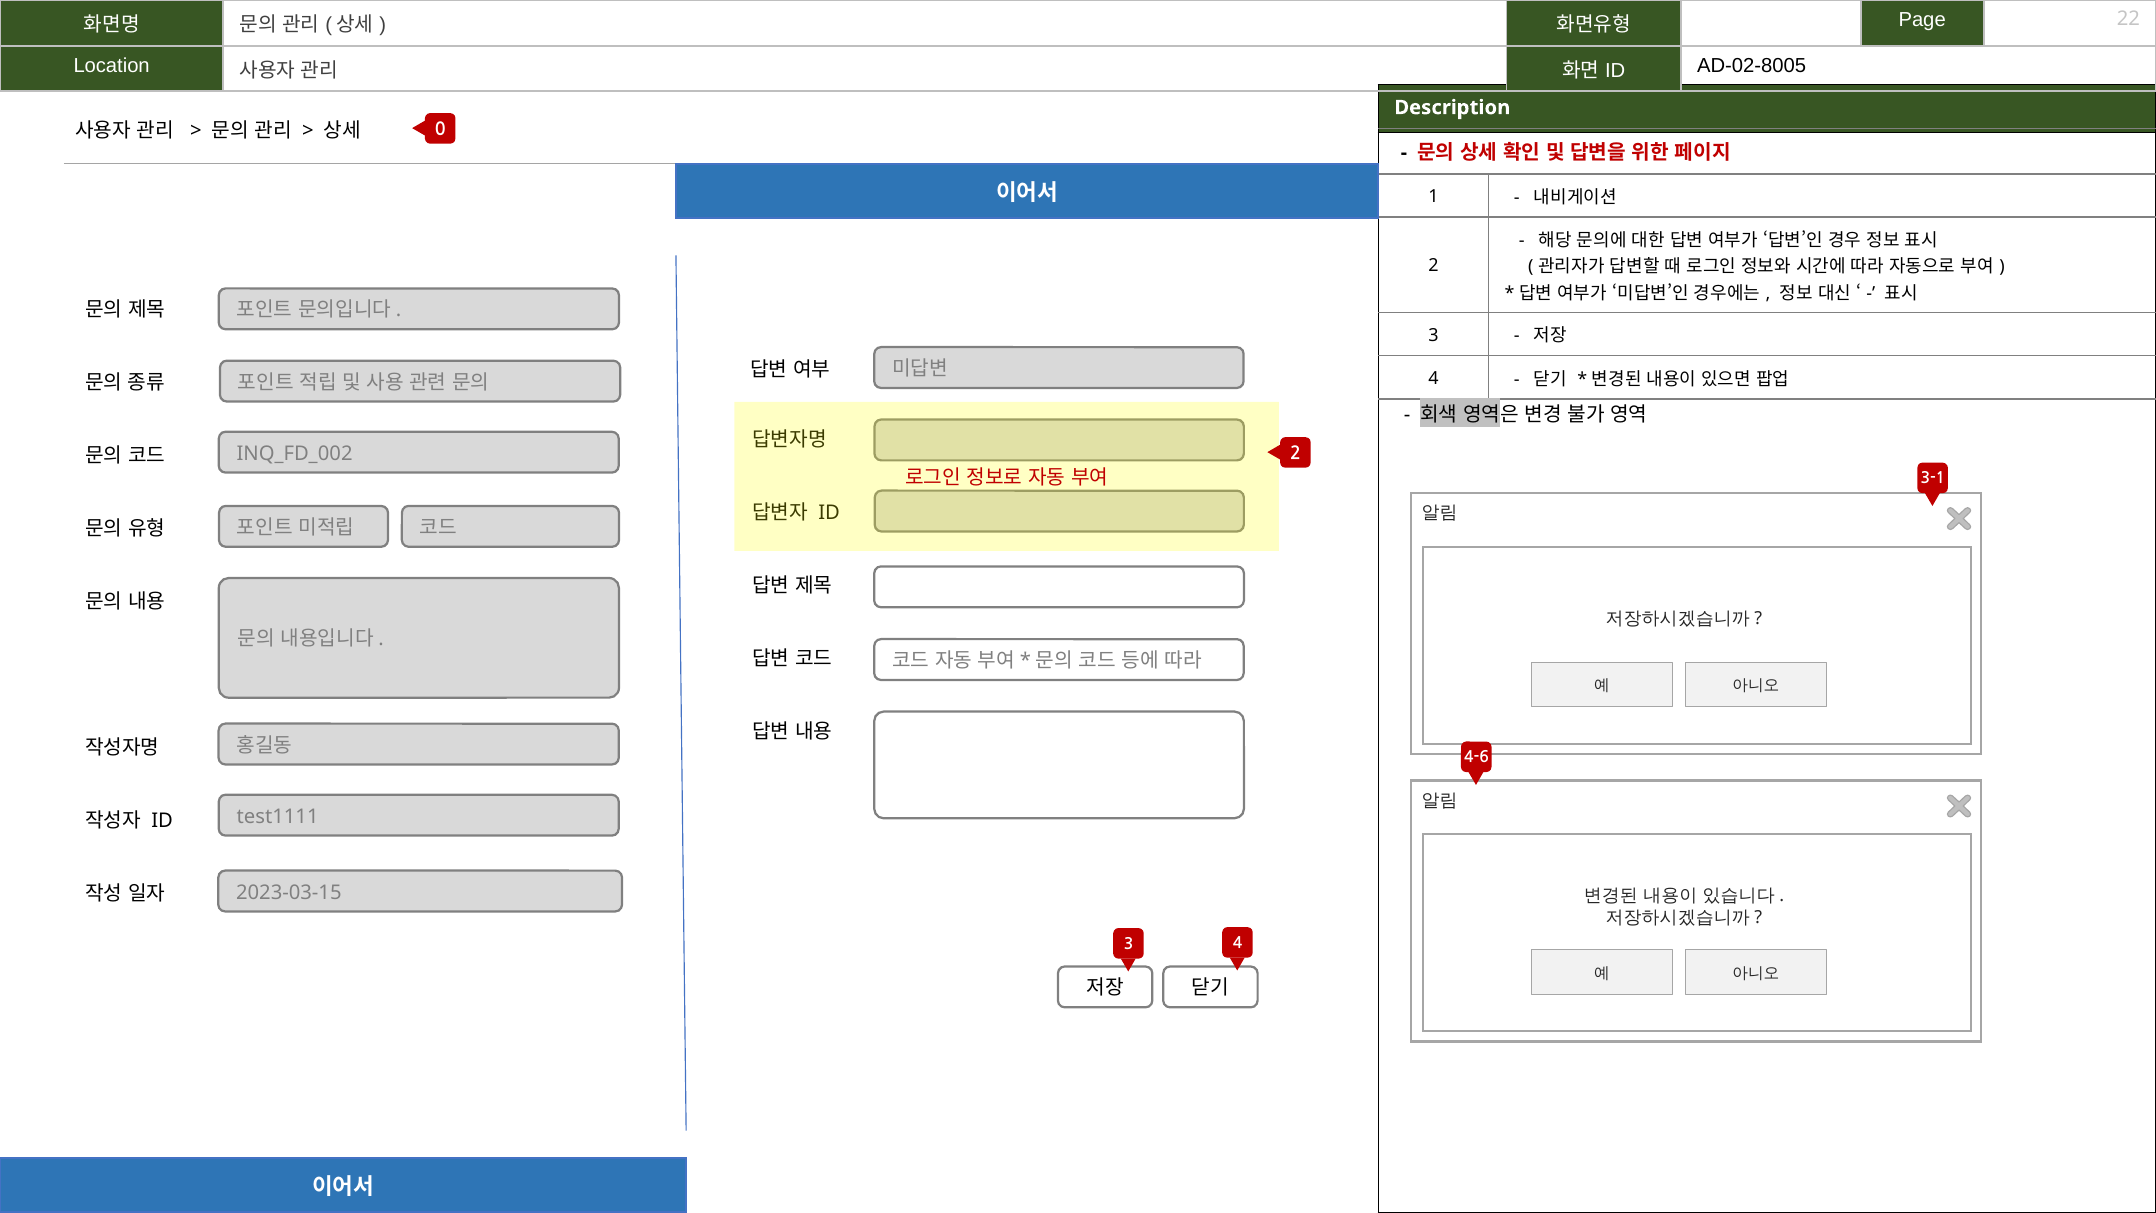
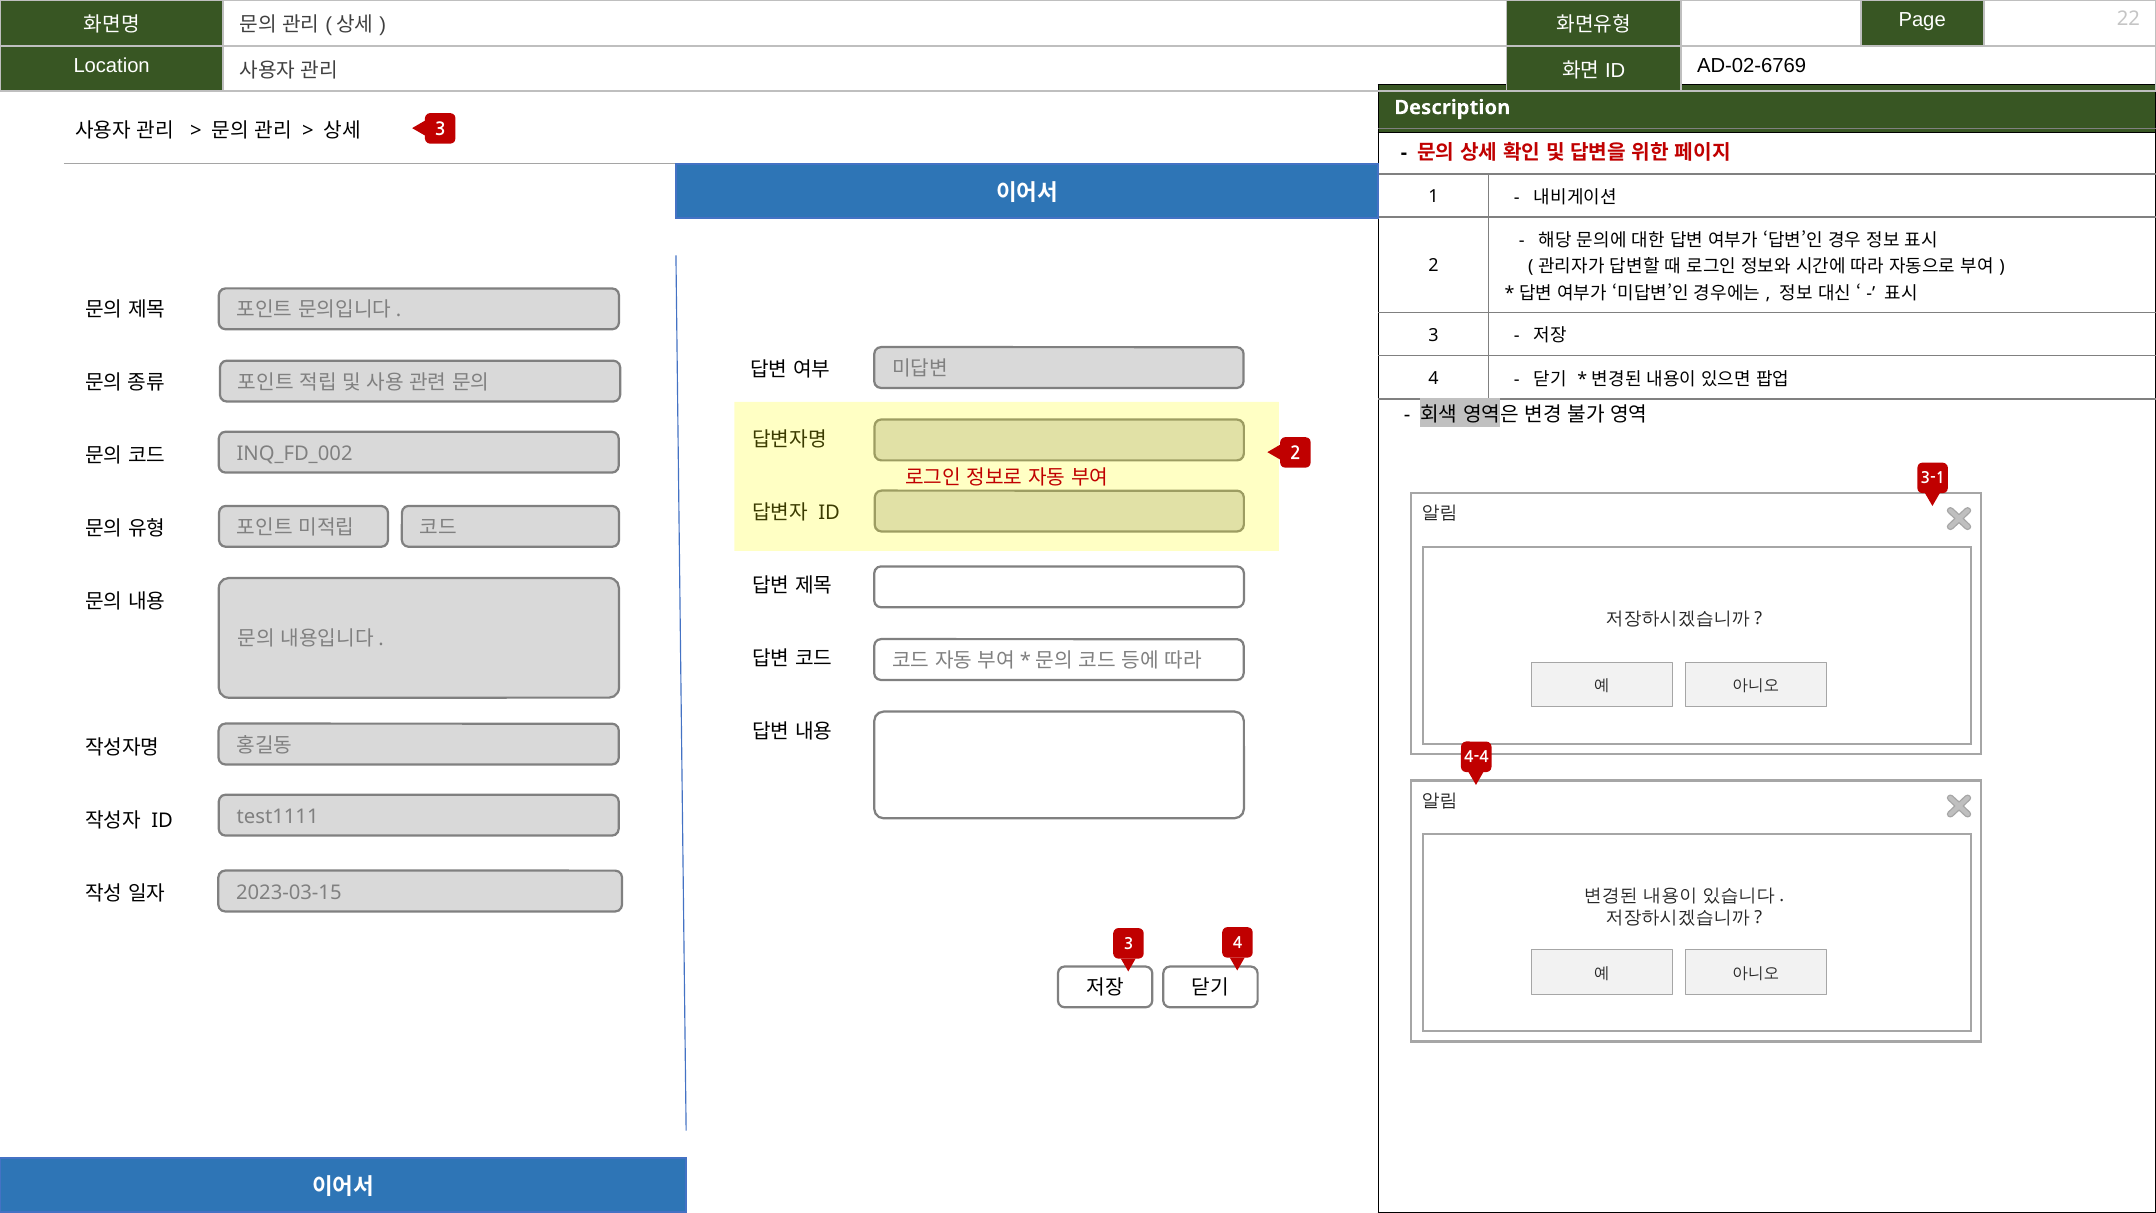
AD-02-8005: AD-02-8005 -> AD-02-6769 (1752, 65)
0: 0 -> 3 (440, 130)
4-6: 4-6 -> 4-4 (1476, 758)
